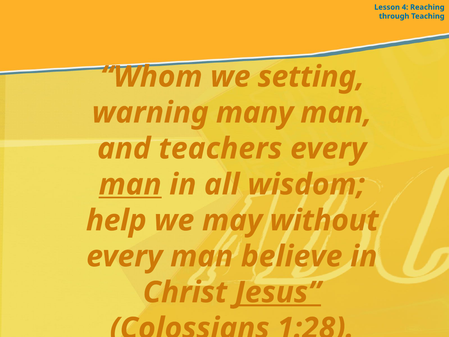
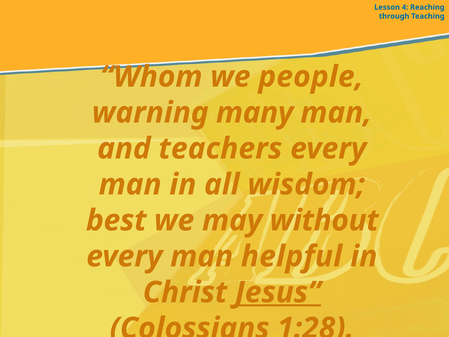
setting: setting -> people (311, 77)
man underline: present -> none (130, 184)
help: help -> best (116, 220)
believe: believe -> helpful (292, 256)
